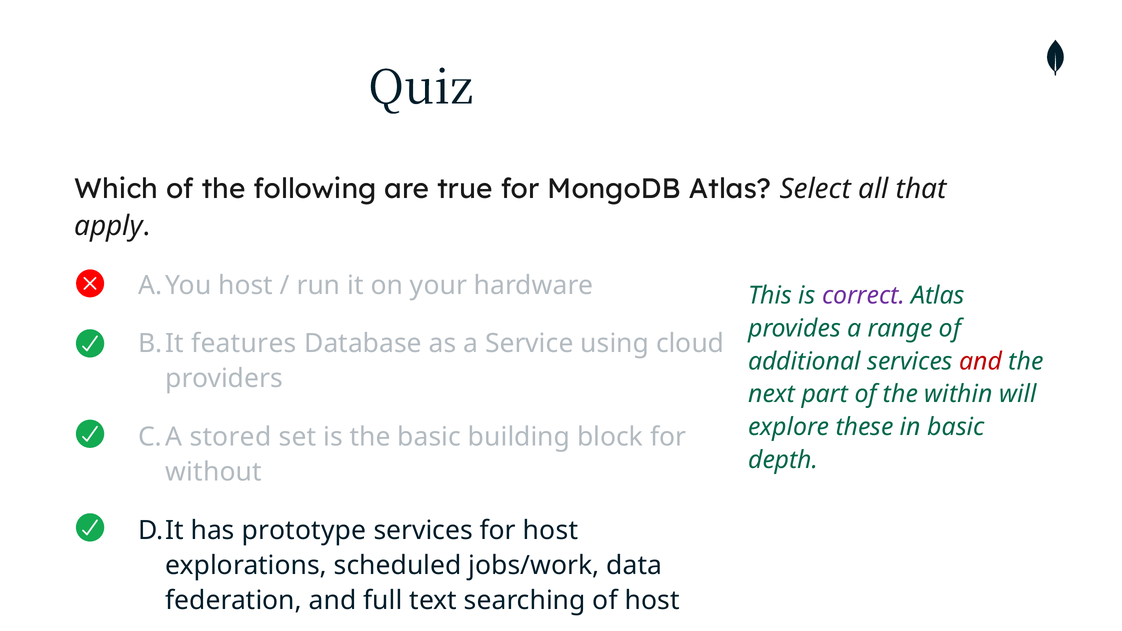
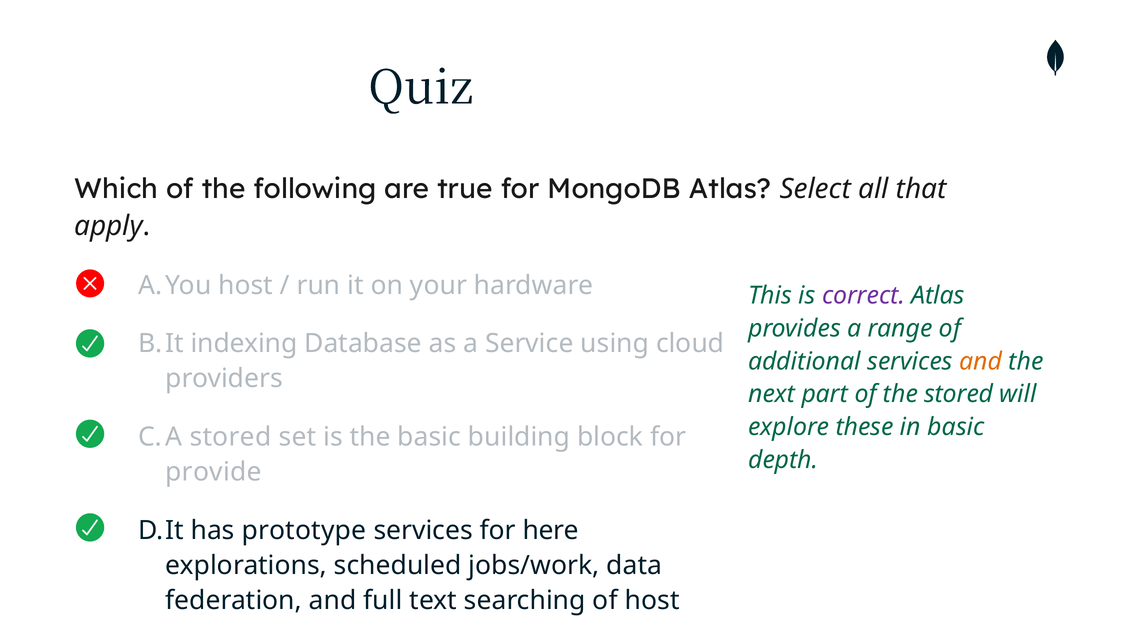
features: features -> indexing (244, 344)
and colour: red -> orange (981, 361)
the within: within -> stored (959, 394)
without: without -> provide (214, 472)
for host: host -> here (551, 530)
